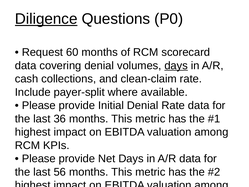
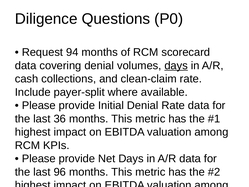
Diligence underline: present -> none (46, 19)
60: 60 -> 94 (72, 52)
56: 56 -> 96 (60, 172)
